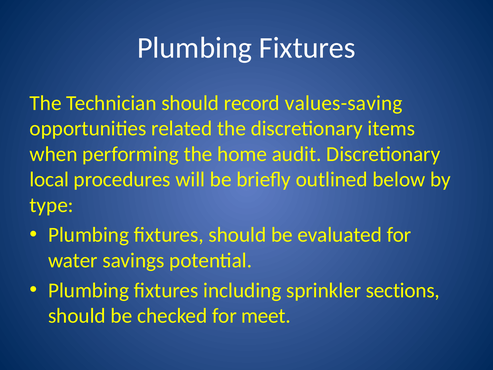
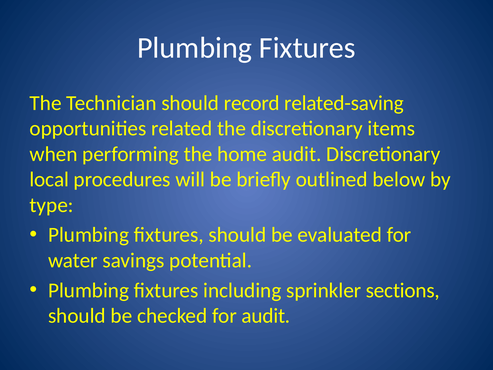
values-saving: values-saving -> related-saving (344, 103)
for meet: meet -> audit (266, 316)
